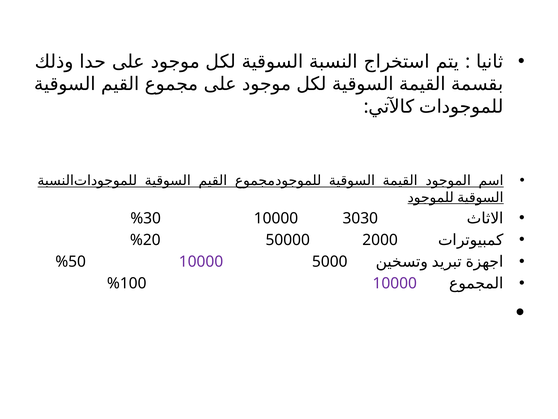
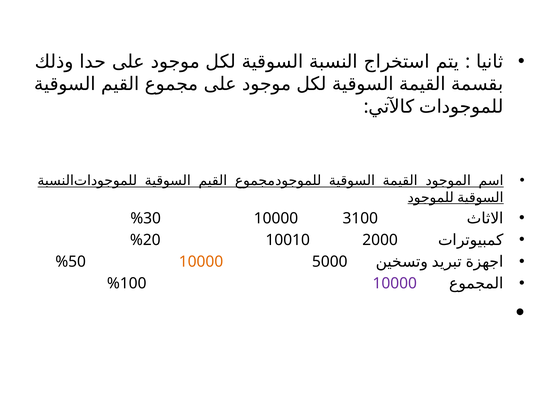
3030: 3030 -> 3100 (360, 218)
50000: 50000 -> 10010 (288, 240)
10000 colour: purple -> orange (201, 261)
